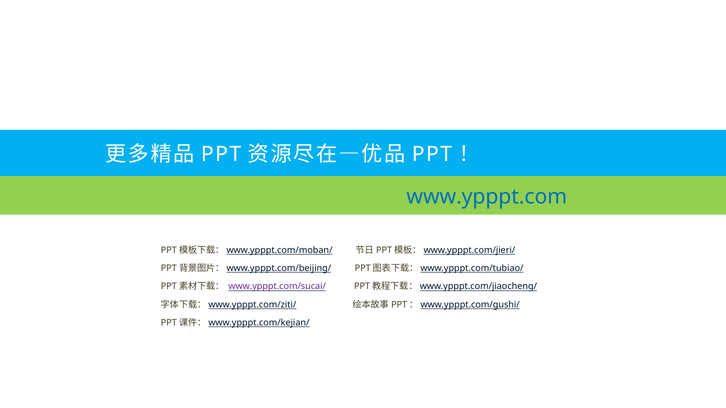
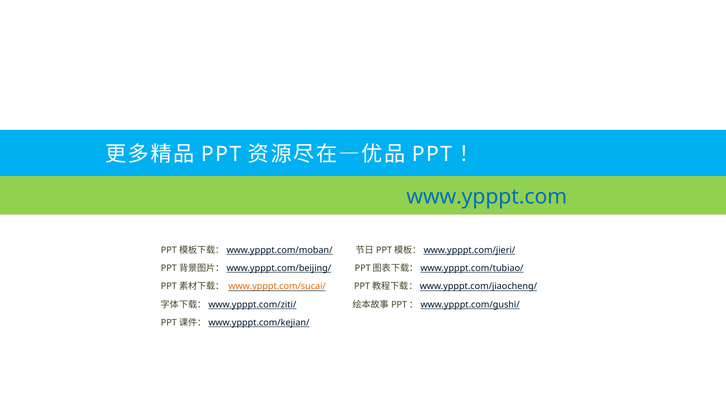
www.ypppt.com/sucai/ colour: purple -> orange (277, 287)
